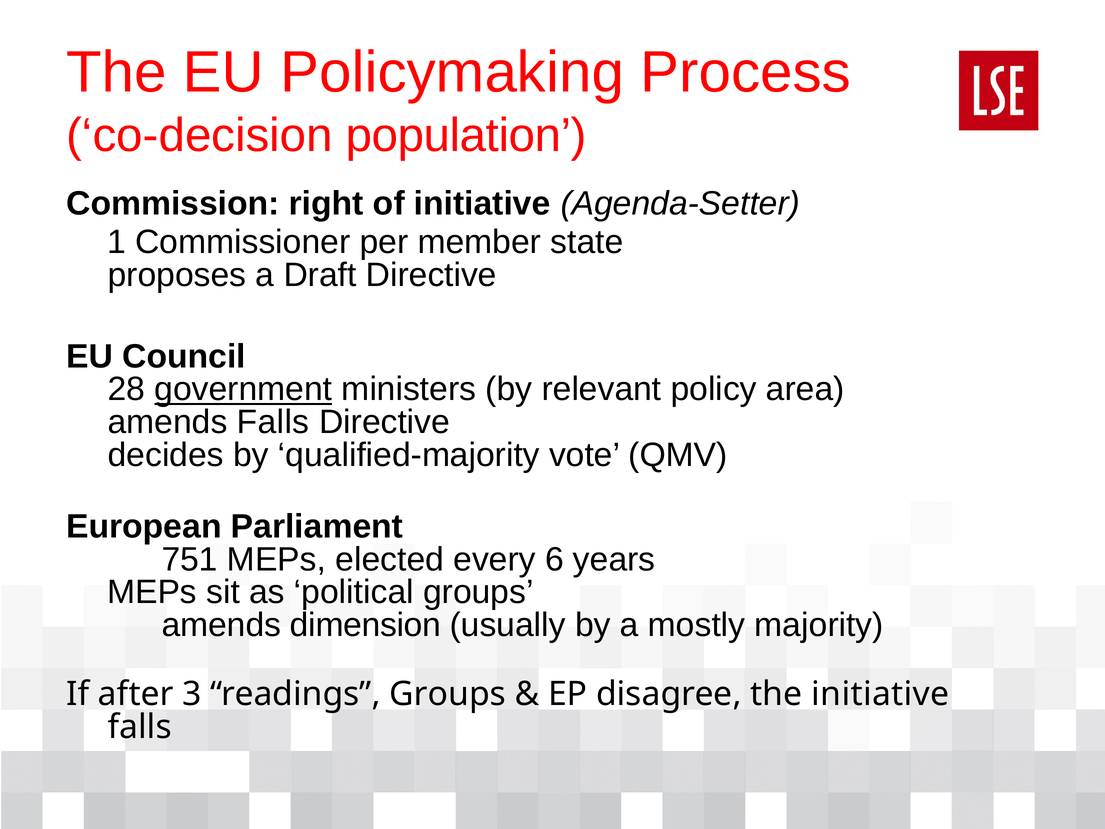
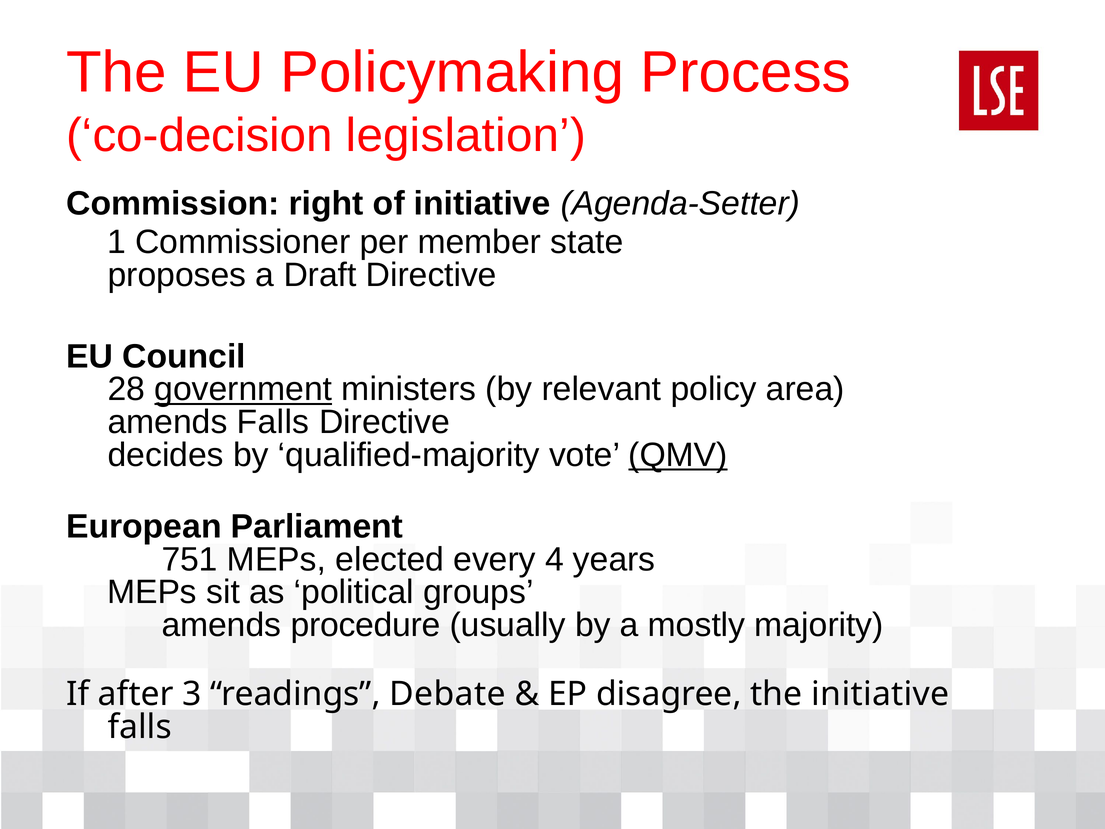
population: population -> legislation (466, 135)
QMV underline: none -> present (678, 455)
6: 6 -> 4 (554, 559)
dimension: dimension -> procedure (365, 625)
readings Groups: Groups -> Debate (448, 694)
